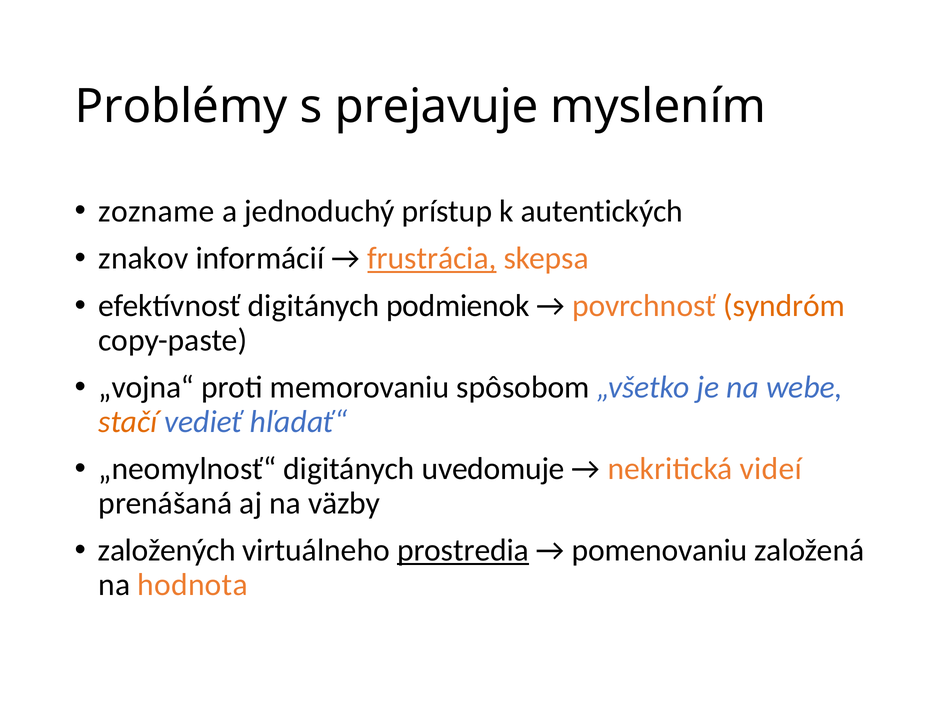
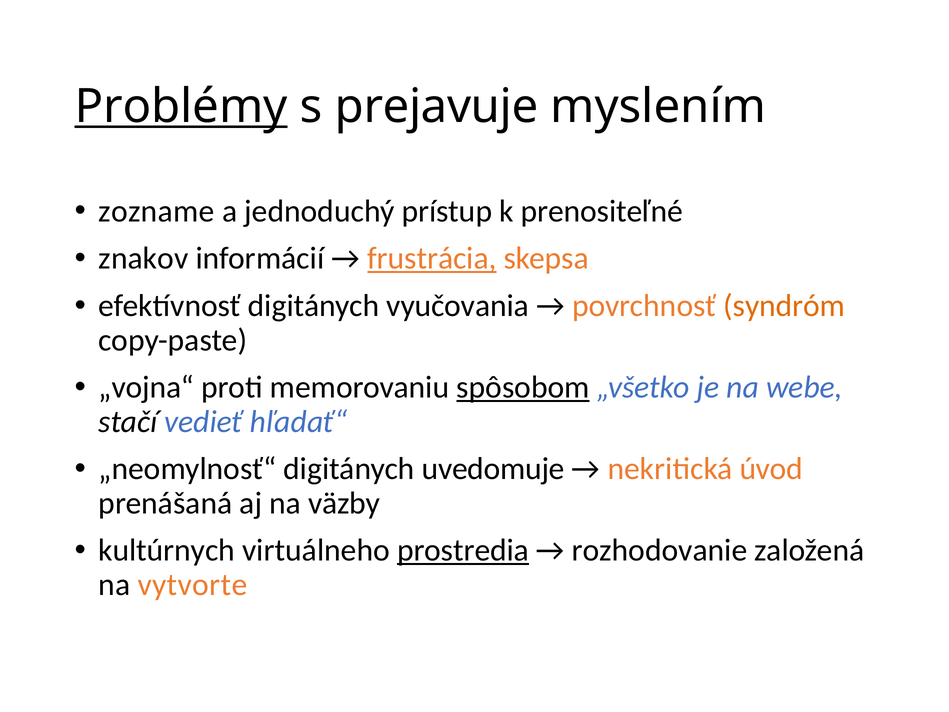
Problémy underline: none -> present (181, 106)
autentických: autentických -> prenositeľné (602, 211)
podmienok: podmienok -> vyučovania (458, 306)
spôsobom underline: none -> present (523, 387)
stačí colour: orange -> black (128, 421)
videí: videí -> úvod (771, 469)
založených: založených -> kultúrnych (167, 550)
pomenovaniu: pomenovaniu -> rozhodovanie (659, 550)
hodnota: hodnota -> vytvorte (193, 584)
